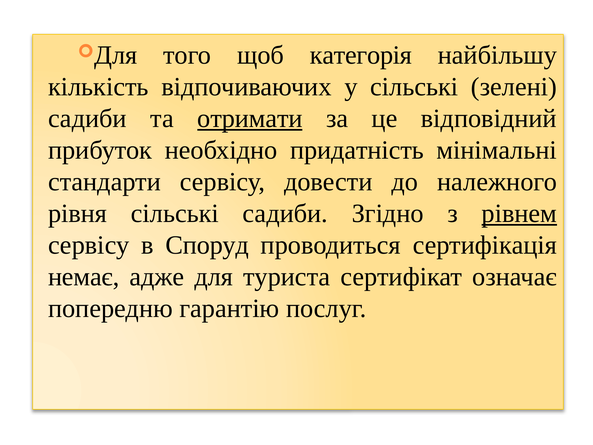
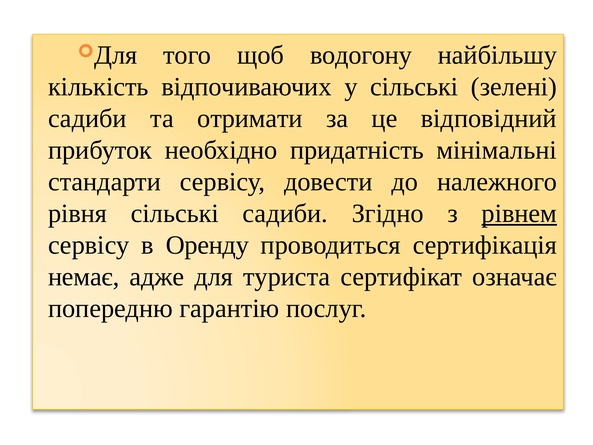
категорія: категорія -> водогону (361, 55)
отримати underline: present -> none (250, 118)
Споруд: Споруд -> Оренду (207, 245)
